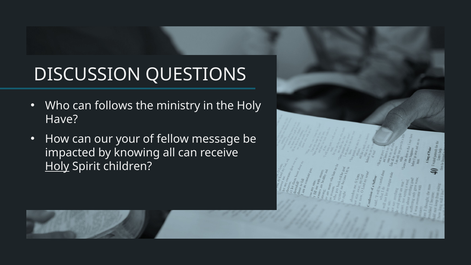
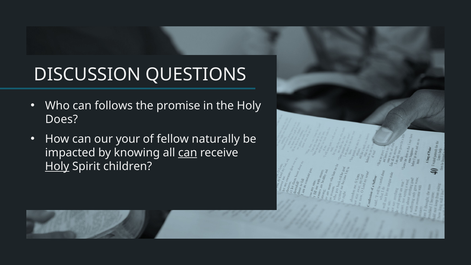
ministry: ministry -> promise (178, 106)
Have: Have -> Does (62, 119)
message: message -> naturally (216, 139)
can underline: none -> present (188, 153)
